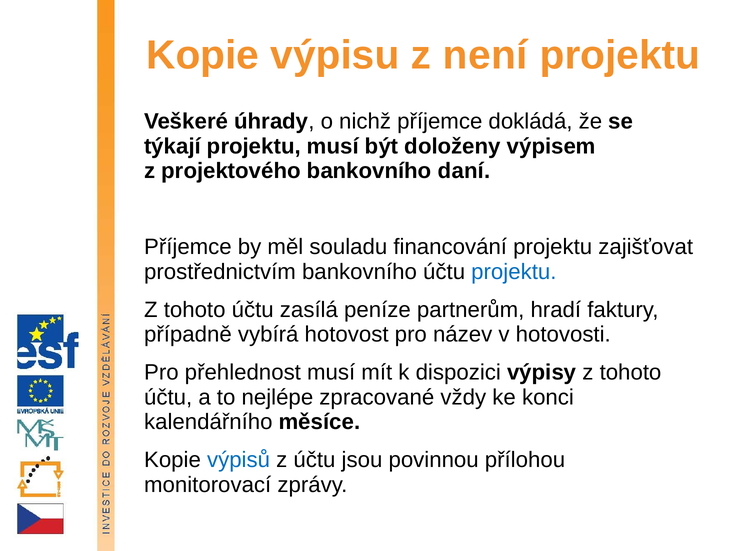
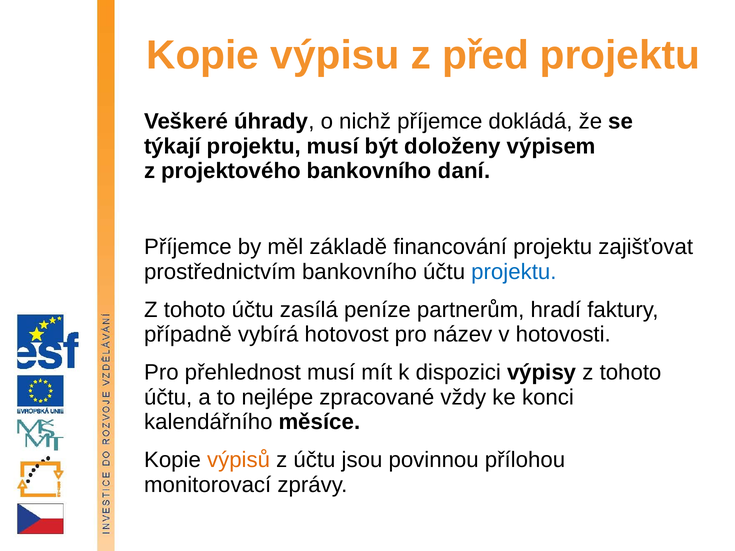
není: není -> před (486, 55)
souladu: souladu -> základě (348, 247)
výpisů colour: blue -> orange (239, 460)
